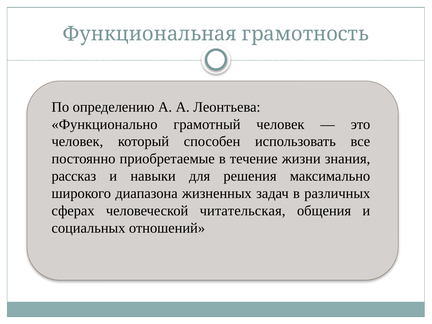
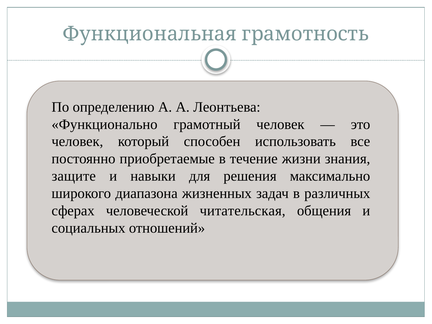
рассказ: рассказ -> защите (74, 176)
